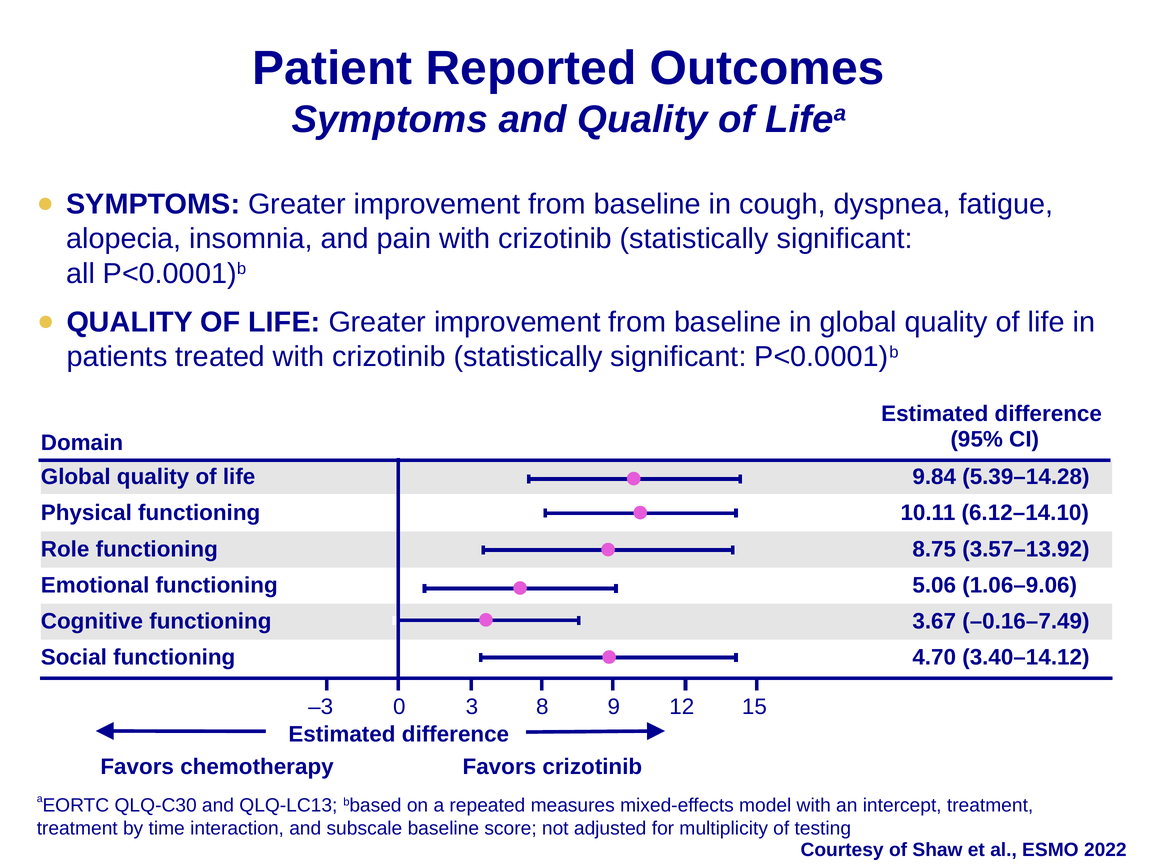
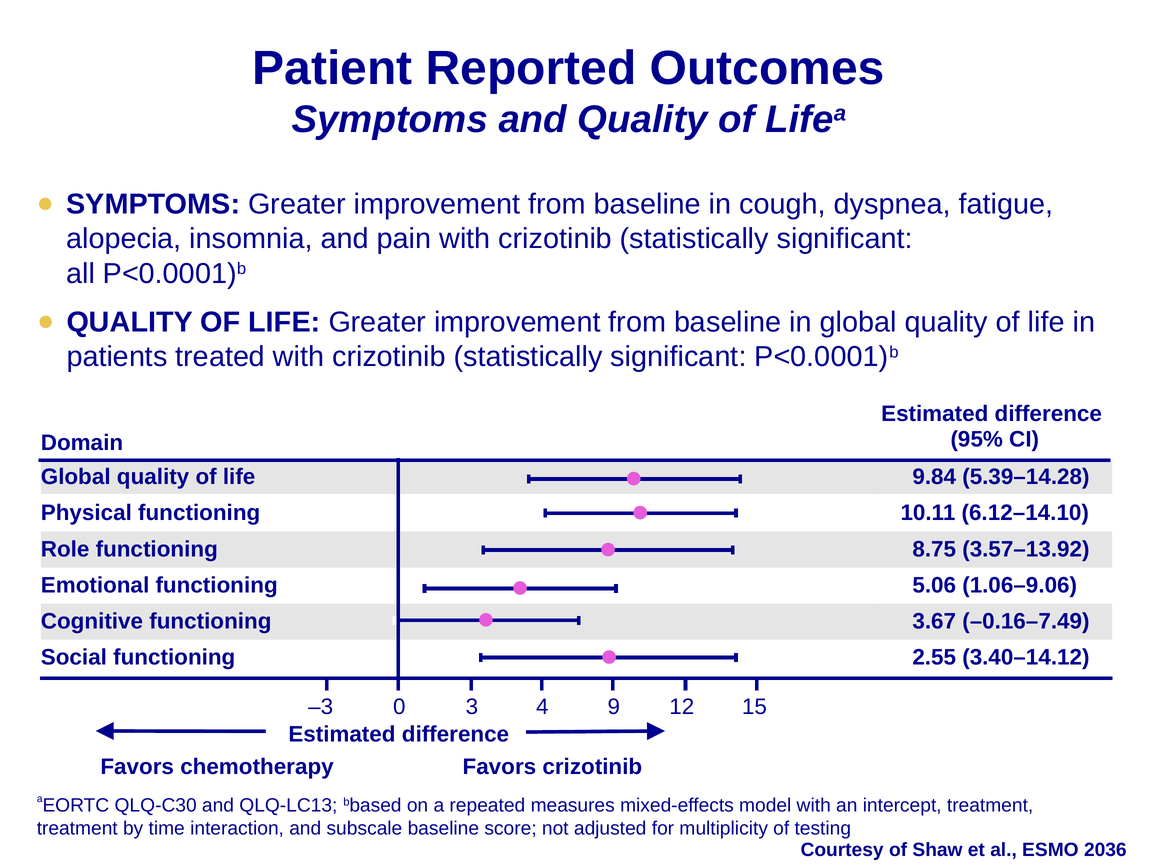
4.70: 4.70 -> 2.55 (934, 657)
8: 8 -> 4 (542, 707)
2022: 2022 -> 2036 (1105, 850)
